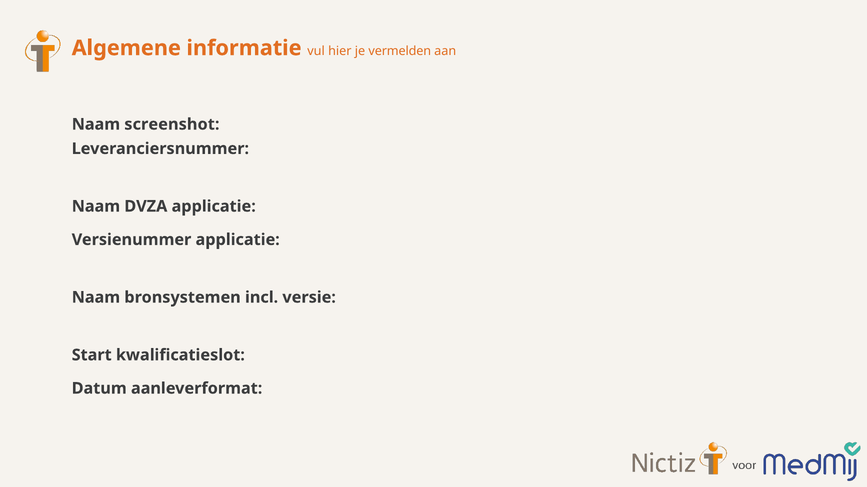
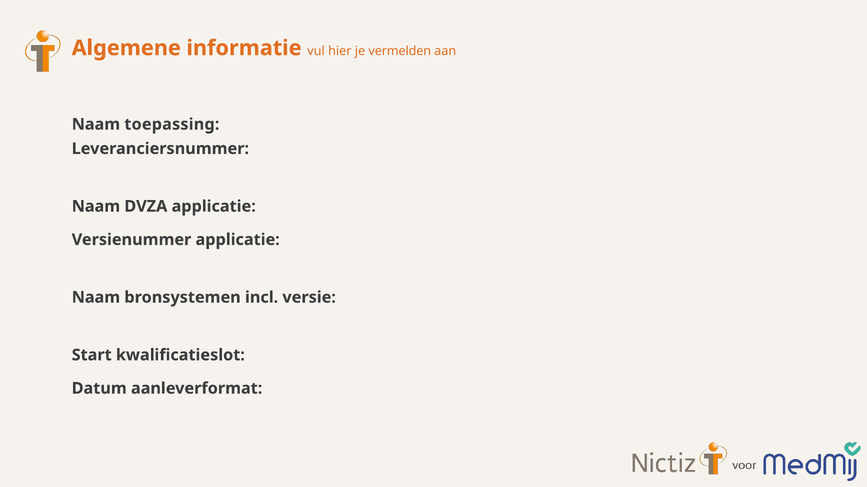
screenshot: screenshot -> toepassing (172, 124)
